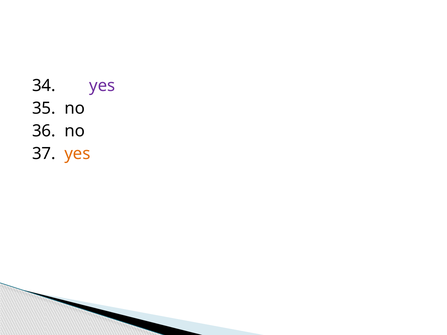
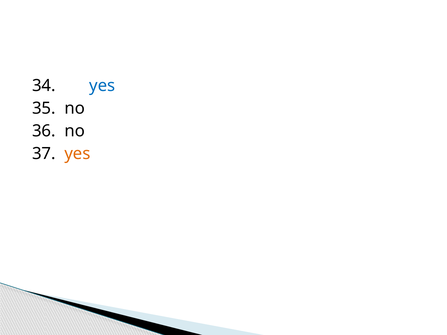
yes colour: purple -> blue (102, 86)
